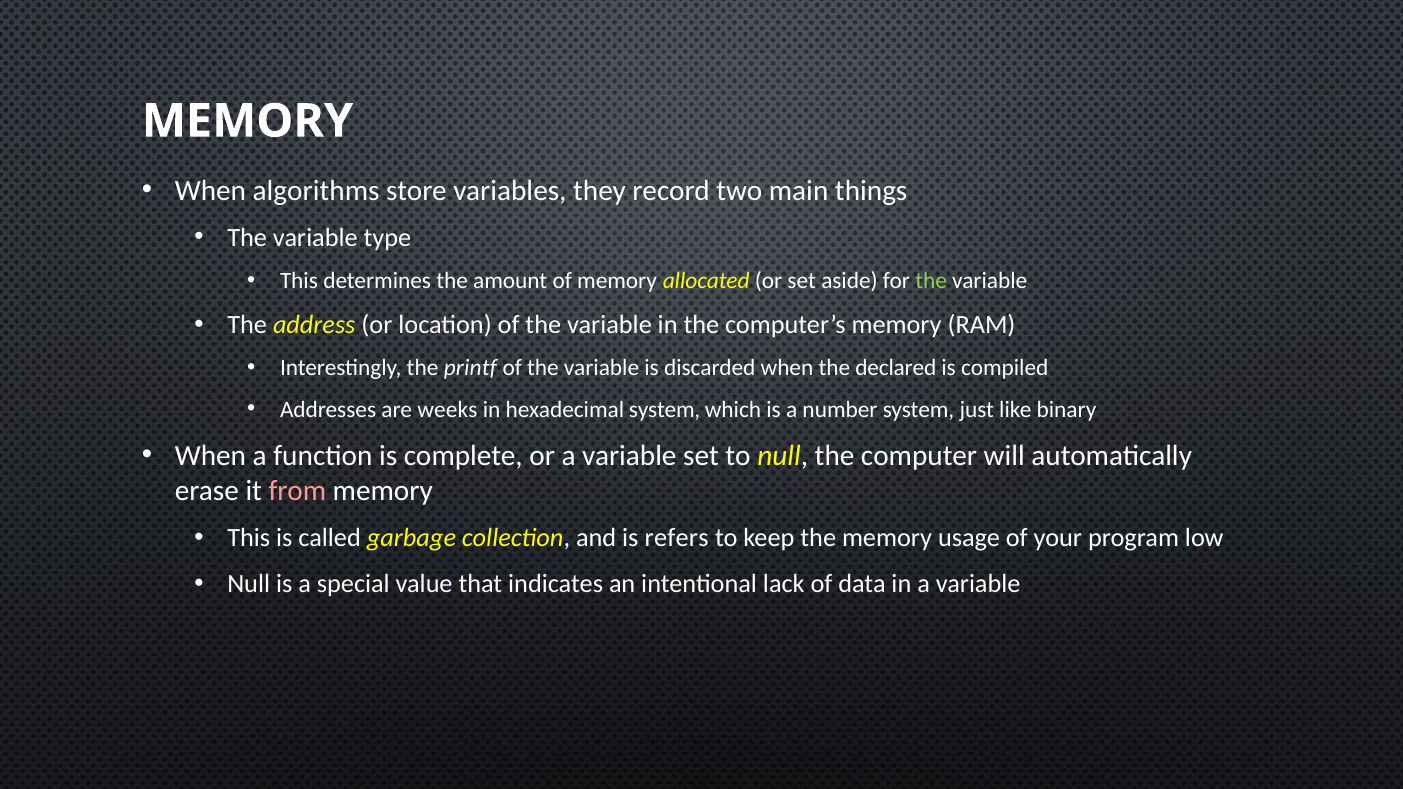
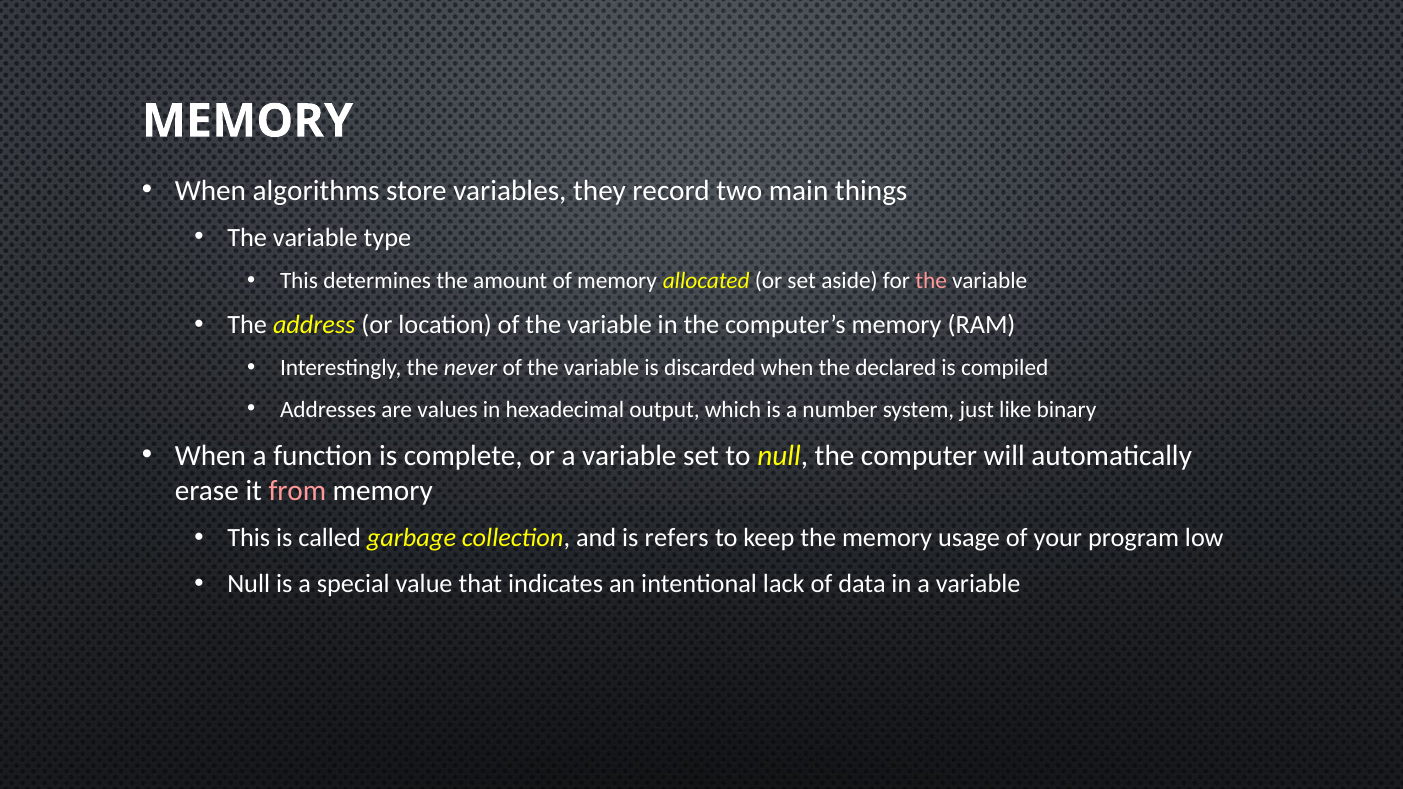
the colour: light green -> pink (931, 281)
printf: printf -> never (470, 368)
weeks: weeks -> values (447, 409)
hexadecimal system: system -> output (664, 409)
